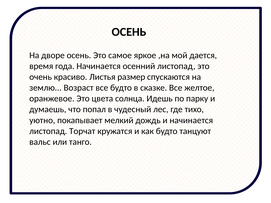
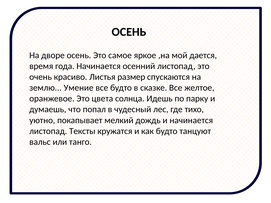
Возраст: Возраст -> Умение (79, 88)
Торчат: Торчат -> Тексты (82, 131)
